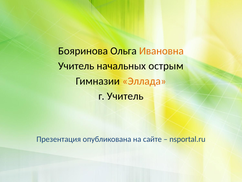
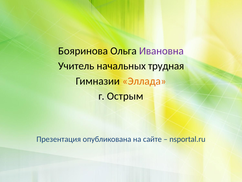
Ивановна colour: orange -> purple (161, 51)
острым: острым -> трудная (166, 66)
г Учитель: Учитель -> Острым (125, 96)
